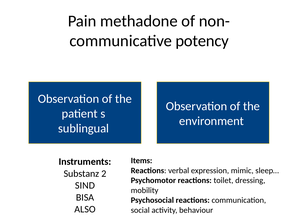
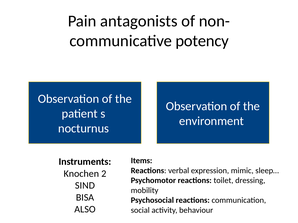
methadone: methadone -> antagonists (139, 21)
sublingual: sublingual -> nocturnus (84, 129)
Substanz: Substanz -> Knochen (81, 174)
